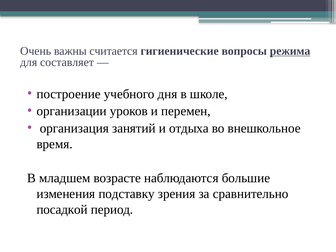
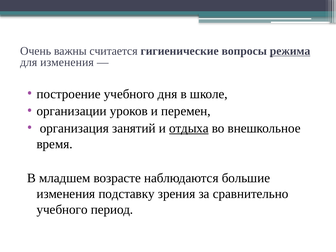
для составляет: составляет -> изменения (67, 62)
отдыха underline: none -> present (189, 128)
посадкой: посадкой -> учебного (62, 210)
